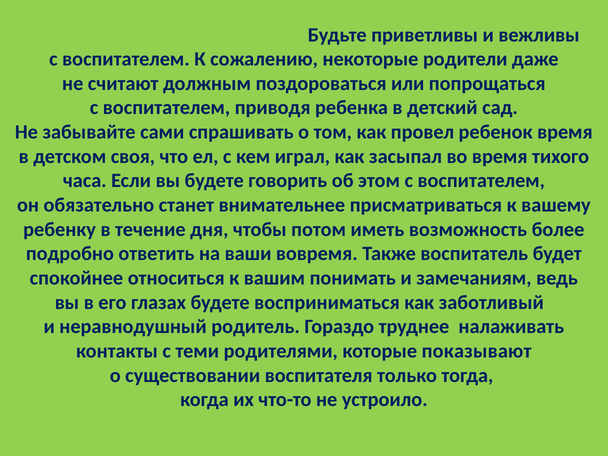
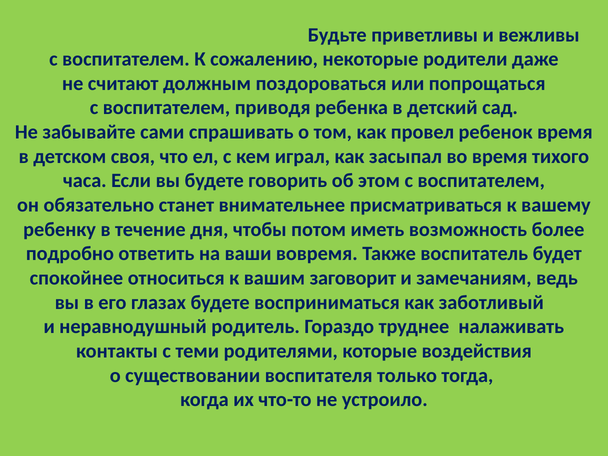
понимать: понимать -> заговорит (353, 278)
показывают: показывают -> воздействия (477, 351)
